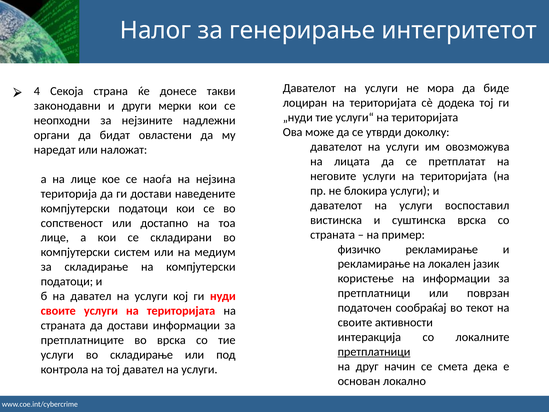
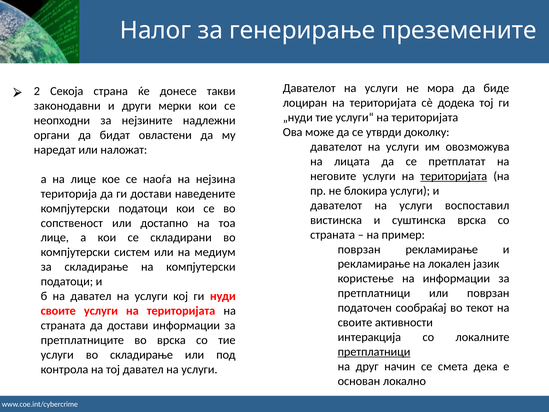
интегритетот: интегритетот -> преземените (459, 31)
4: 4 -> 2 (37, 91)
територијата underline: none -> present (454, 176)
физичко: физичко -> поврзан (359, 249)
